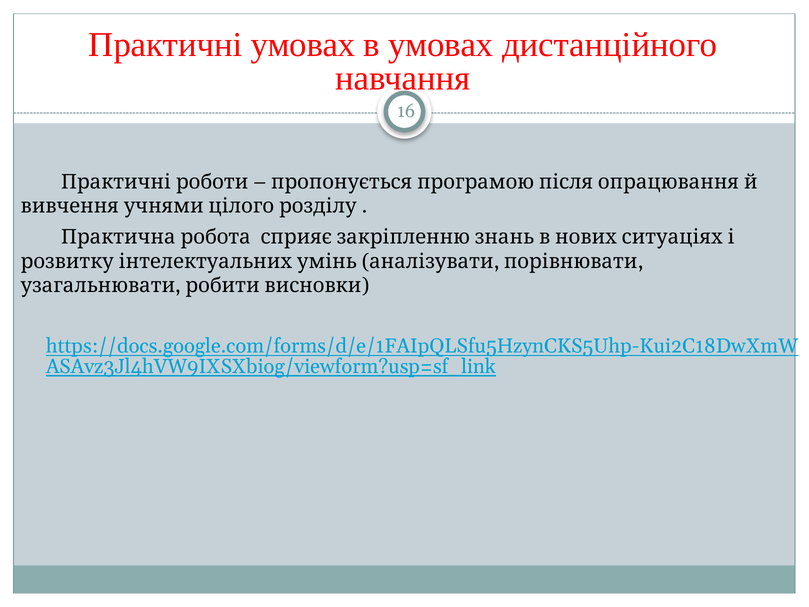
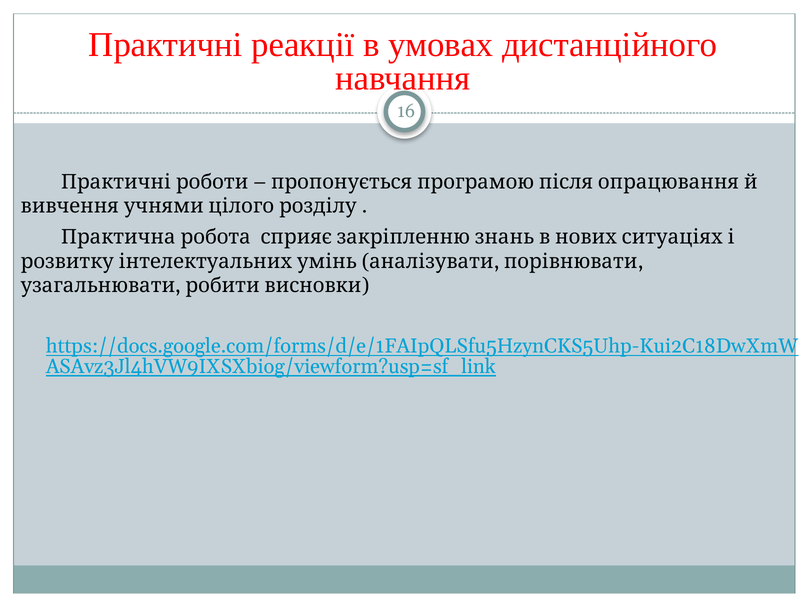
Практичні умовах: умовах -> реакції (303, 45)
